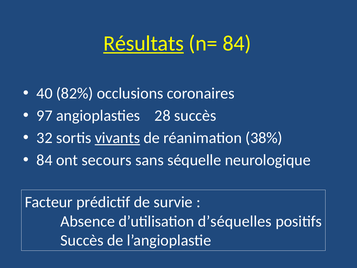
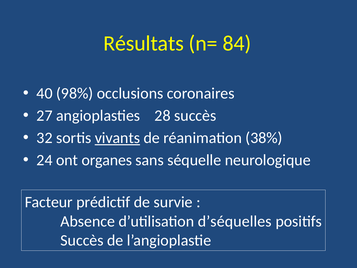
Résultats underline: present -> none (144, 43)
82%: 82% -> 98% (75, 93)
97: 97 -> 27 (45, 116)
84: 84 -> 24 (45, 160)
secours: secours -> organes (107, 160)
